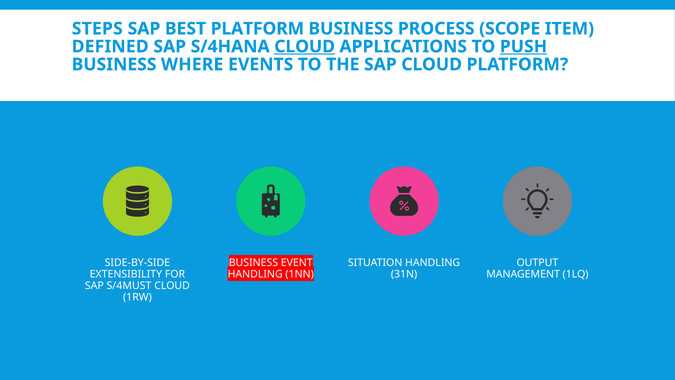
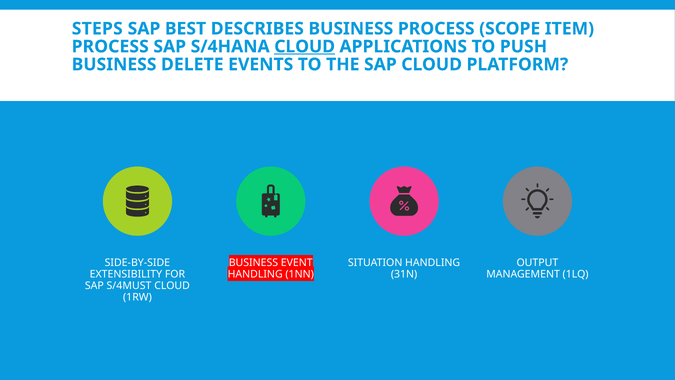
BEST PLATFORM: PLATFORM -> DESCRIBES (257, 29)
DEFINED: DEFINED -> PROCESS (110, 47)
PUSH underline: present -> none (523, 47)
WHERE: WHERE -> DELETE (192, 64)
